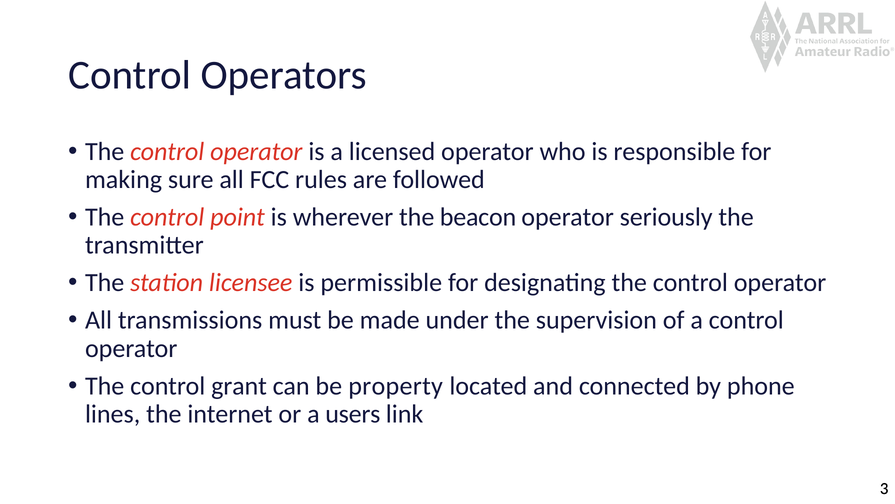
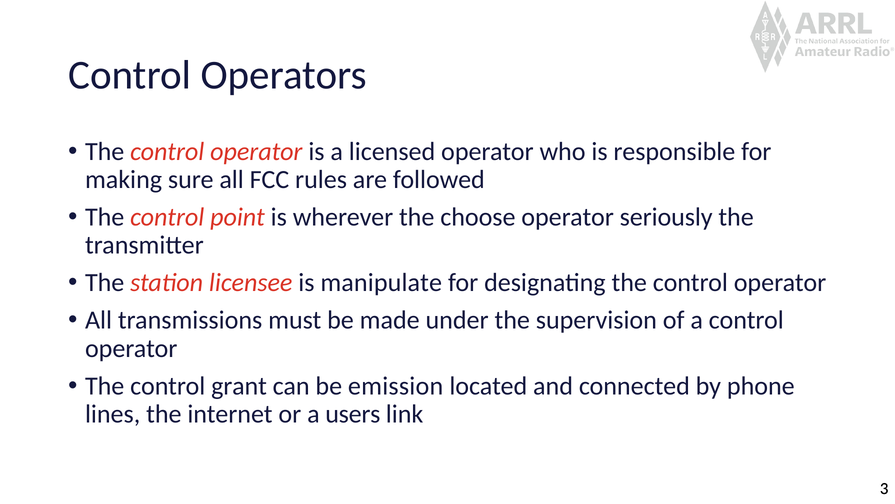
beacon: beacon -> choose (478, 217)
permissible: permissible -> manipulate (381, 283)
property: property -> emission (396, 386)
